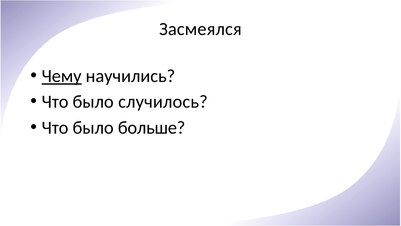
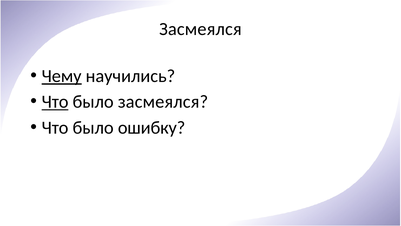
Что underline: none -> present (55, 102)
было случилось: случилось -> засмеялся (163, 102)
больше: больше -> ошибку (152, 127)
